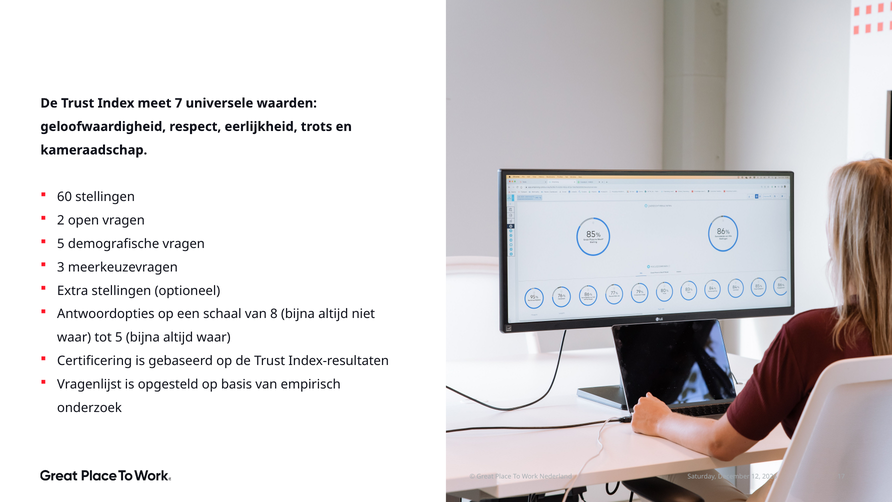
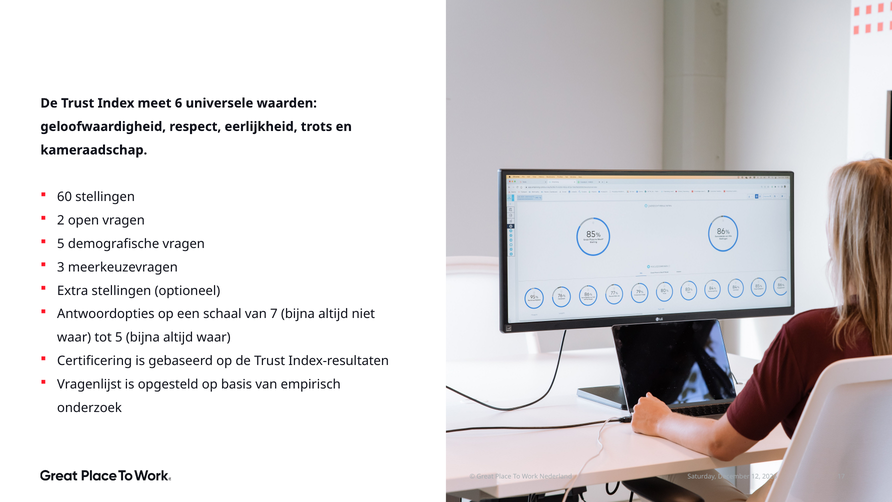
7: 7 -> 6 (179, 103)
8: 8 -> 7 (274, 314)
